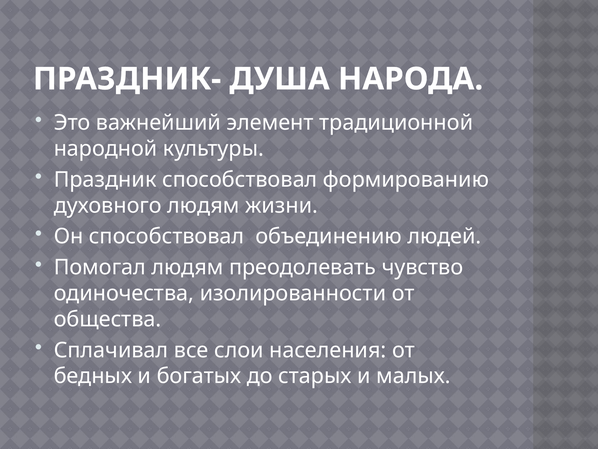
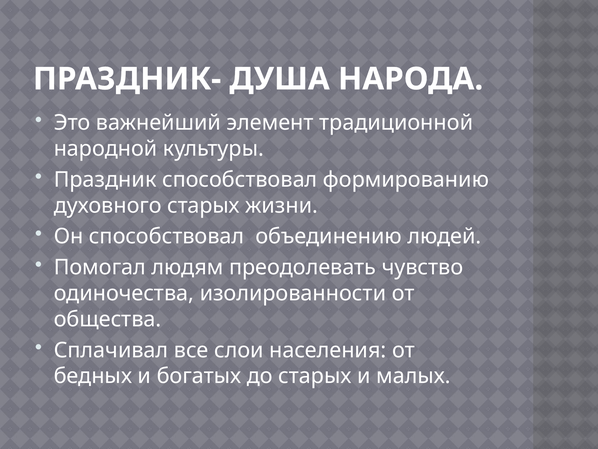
духовного людям: людям -> старых (203, 205)
